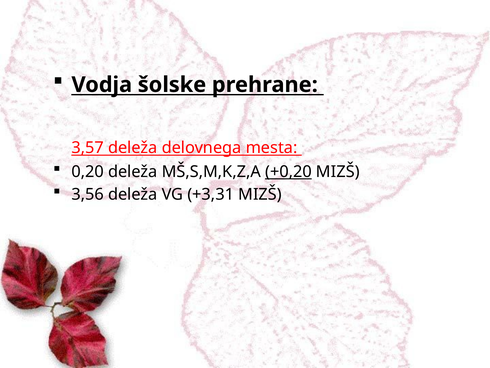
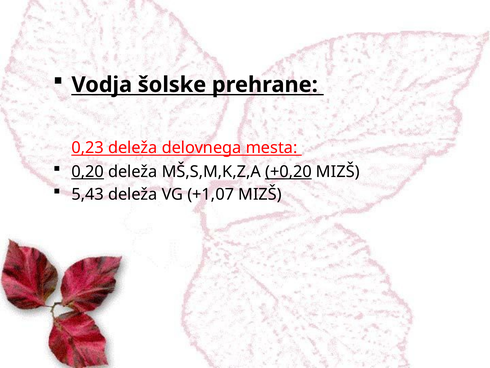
3,57: 3,57 -> 0,23 (88, 147)
0,20 underline: none -> present (88, 171)
3,56: 3,56 -> 5,43 (88, 194)
+3,31: +3,31 -> +1,07 (211, 194)
